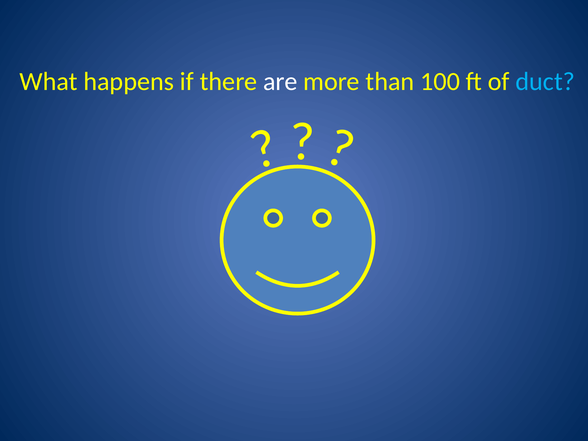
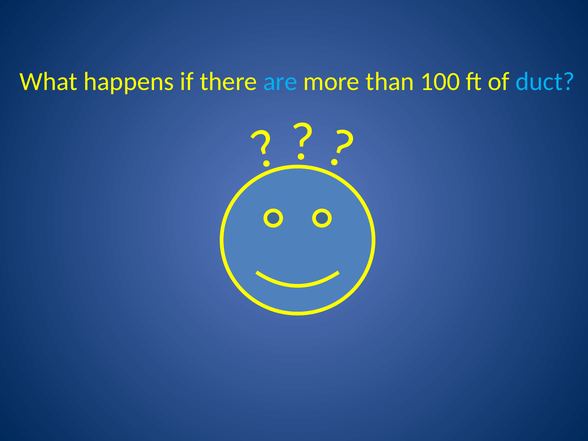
are colour: white -> light blue (280, 81)
